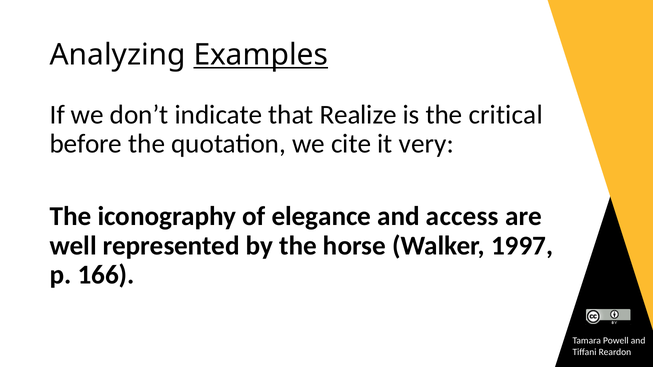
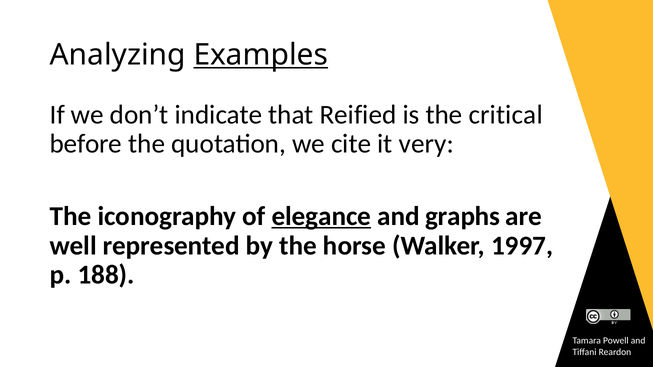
Realize: Realize -> Reified (358, 115)
elegance underline: none -> present (321, 216)
access: access -> graphs (463, 216)
166: 166 -> 188 (106, 275)
